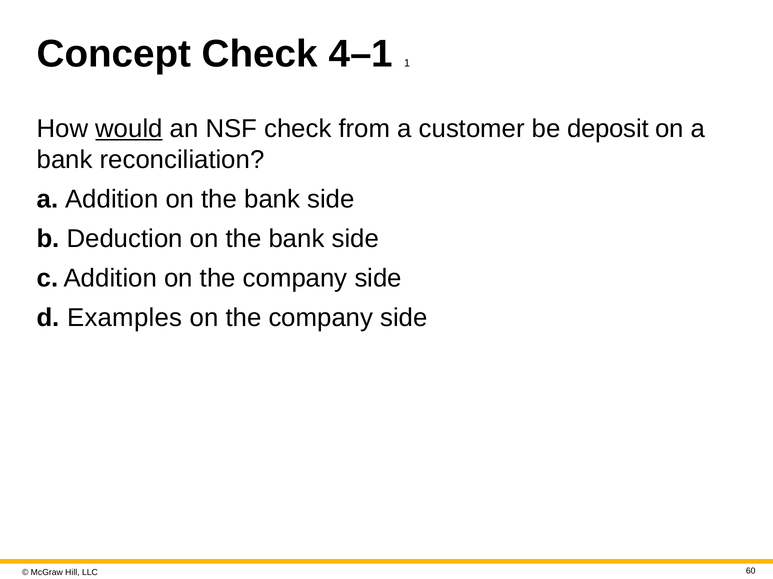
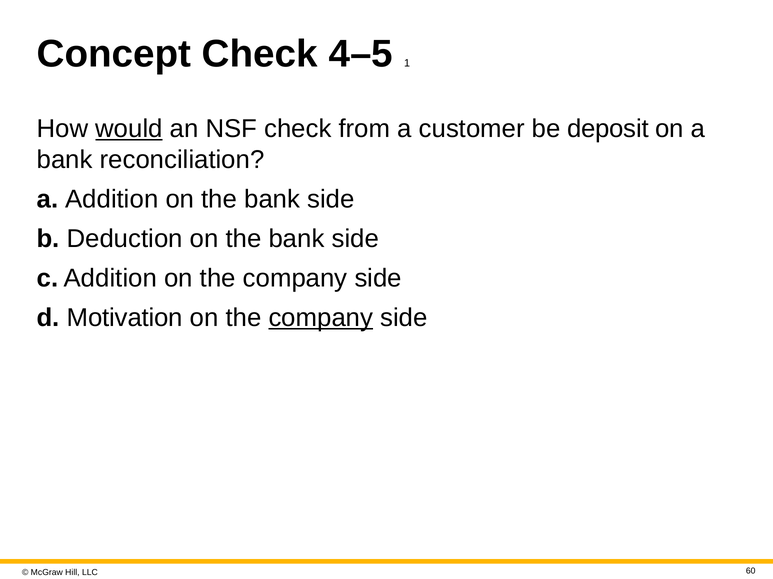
4–1: 4–1 -> 4–5 (361, 54)
Examples: Examples -> Motivation (125, 318)
company underline: none -> present (321, 318)
